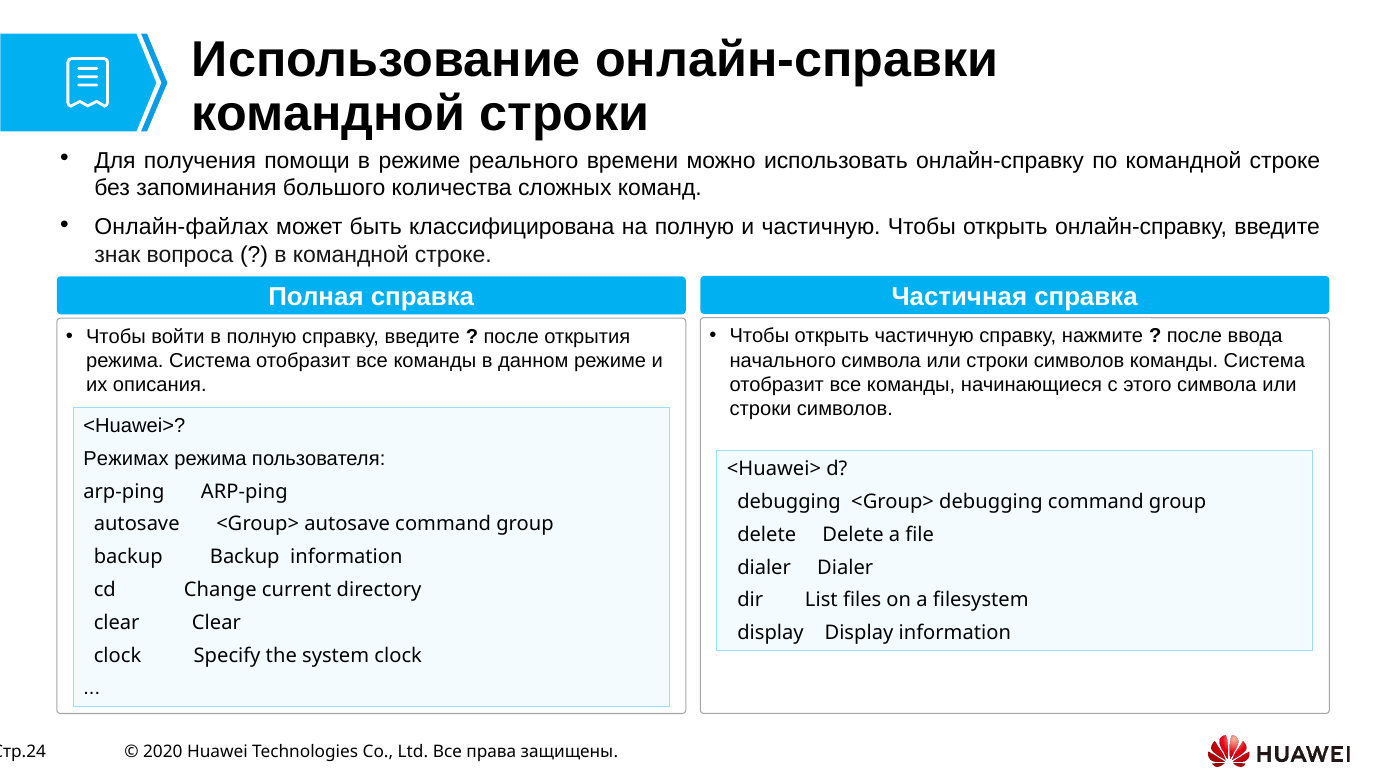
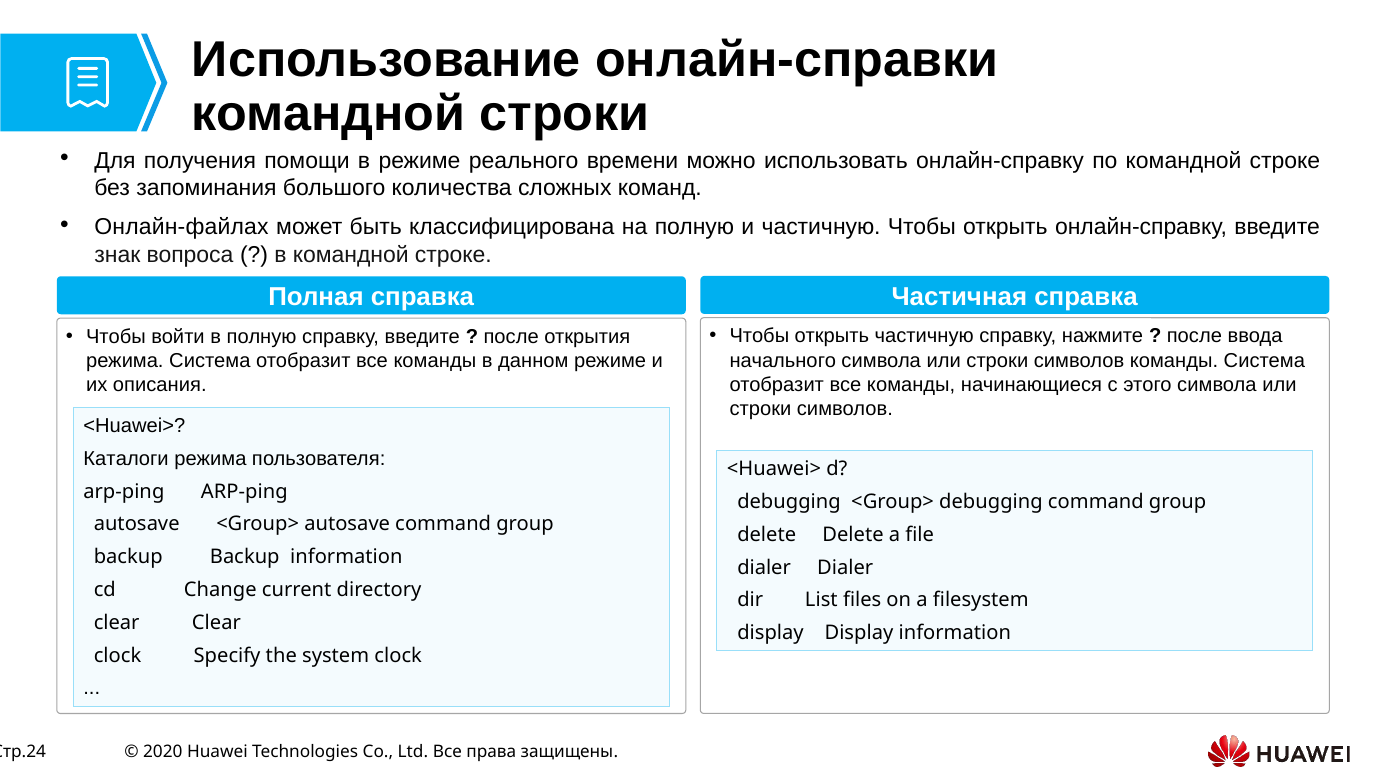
Режимах: Режимах -> Каталоги (126, 459)
